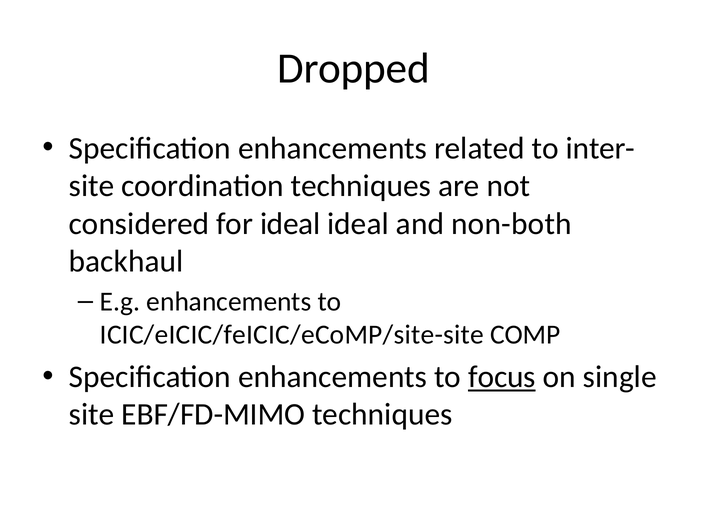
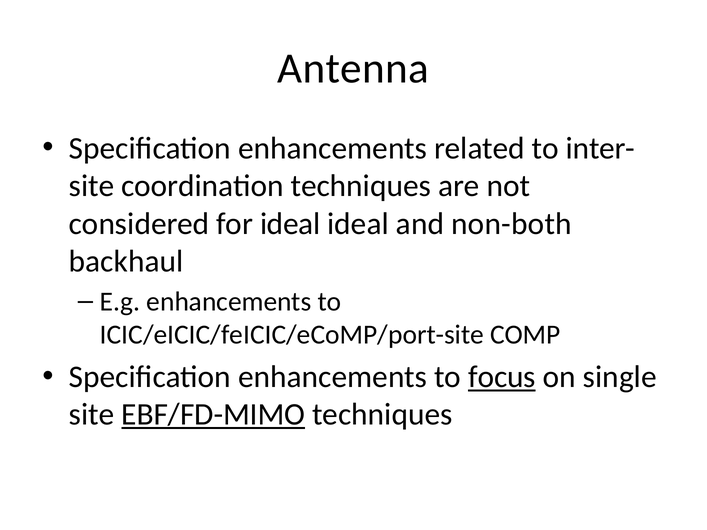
Dropped: Dropped -> Antenna (353, 68)
ICIC/eICIC/feICIC/eCoMP/site-site: ICIC/eICIC/feICIC/eCoMP/site-site -> ICIC/eICIC/feICIC/eCoMP/port-site (292, 335)
EBF/FD-MIMO underline: none -> present (213, 415)
